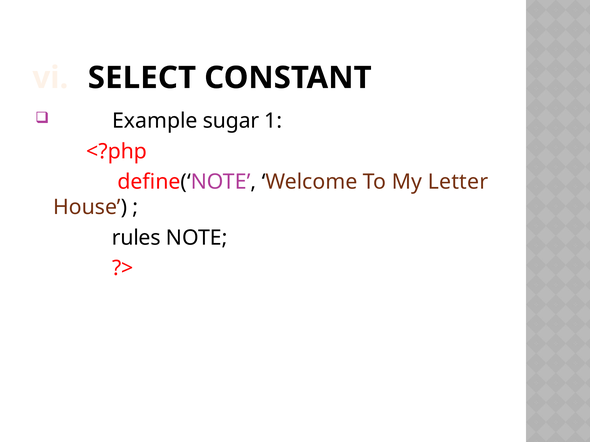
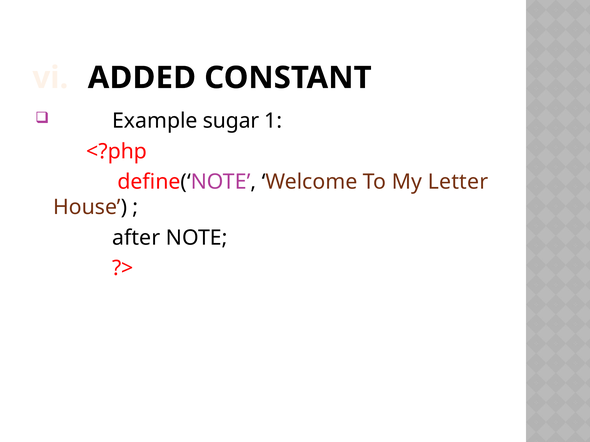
SELECT: SELECT -> ADDED (142, 78)
rules: rules -> after (136, 238)
